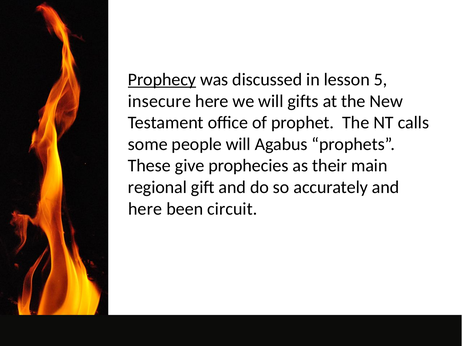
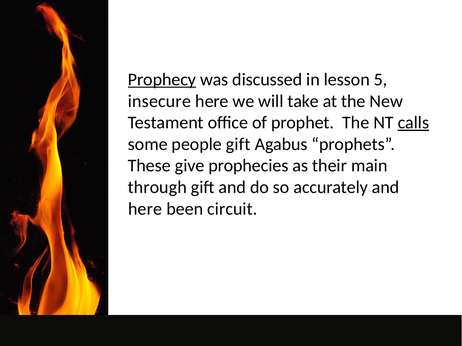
gifts: gifts -> take (303, 101)
calls underline: none -> present (413, 123)
people will: will -> gift (238, 144)
regional: regional -> through (157, 188)
